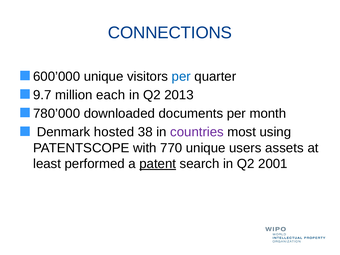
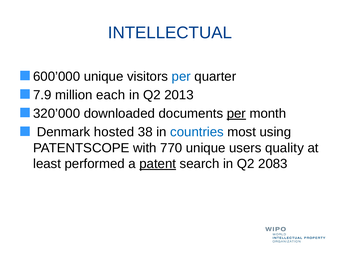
CONNECTIONS: CONNECTIONS -> INTELLECTUAL (170, 33)
9.7: 9.7 -> 7.9 (42, 95)
780’000: 780’000 -> 320’000 (57, 114)
per underline: none -> present (236, 114)
countries colour: purple -> blue (197, 132)
assets: assets -> quality (284, 148)
2001: 2001 -> 2083 (273, 164)
